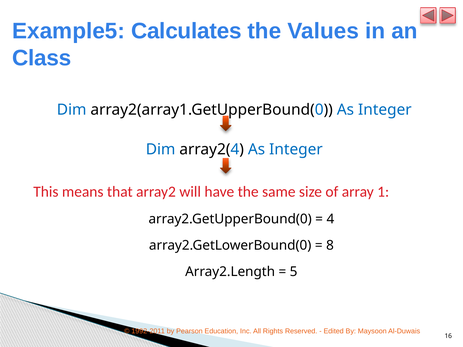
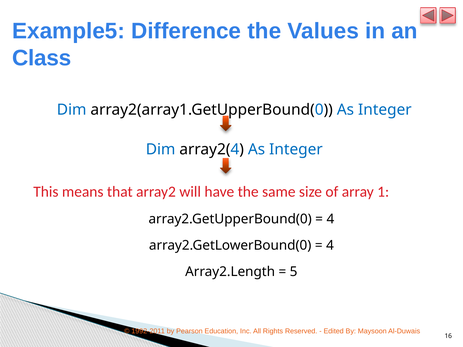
Calculates: Calculates -> Difference (186, 31)
8: 8 -> 4 (330, 246)
